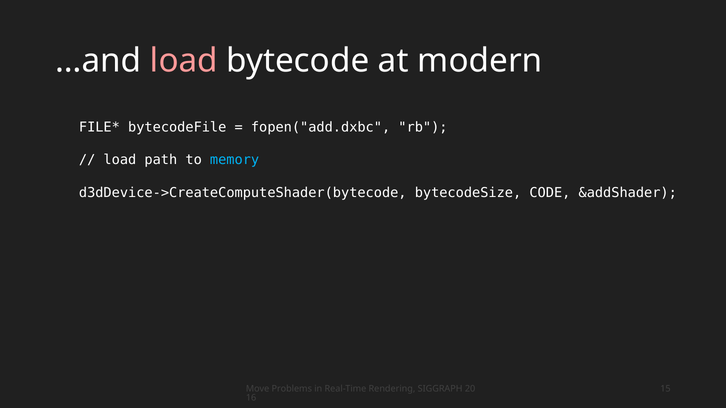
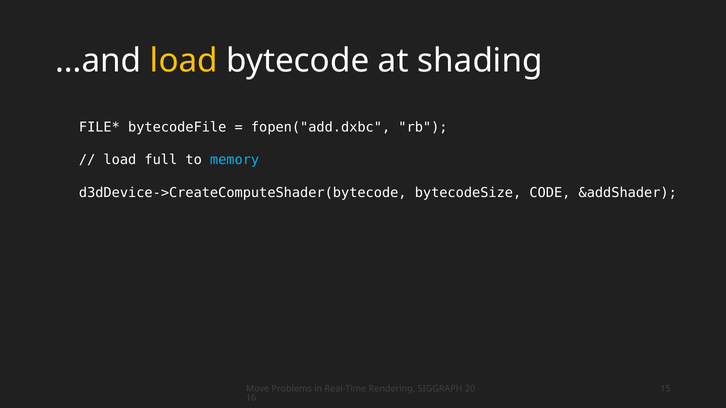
load colour: pink -> yellow (184, 61)
modern: modern -> shading (480, 61)
path: path -> full (161, 160)
